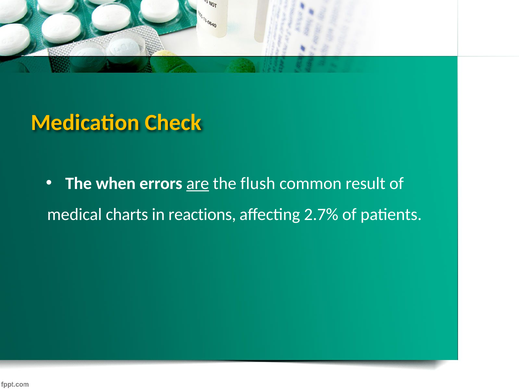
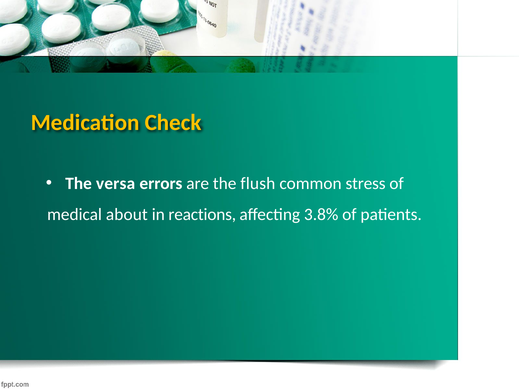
when: when -> versa (116, 184)
are underline: present -> none (198, 184)
result: result -> stress (366, 184)
charts: charts -> about (127, 215)
2.7%: 2.7% -> 3.8% (321, 215)
